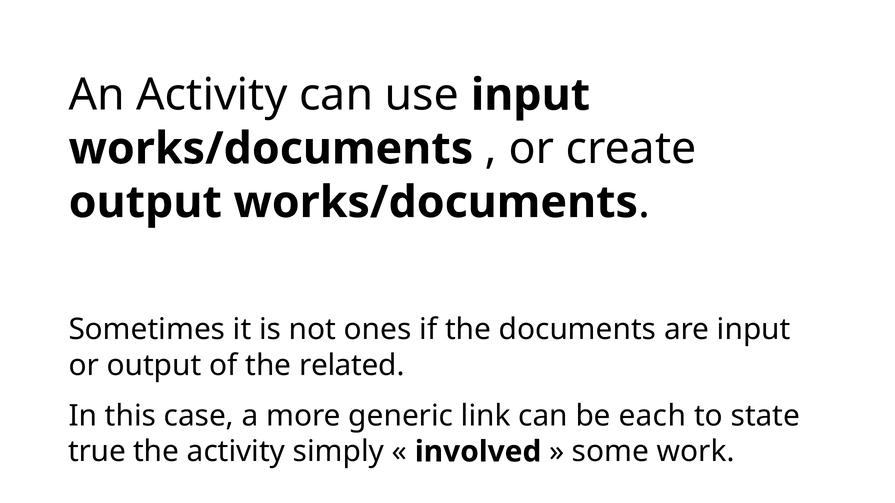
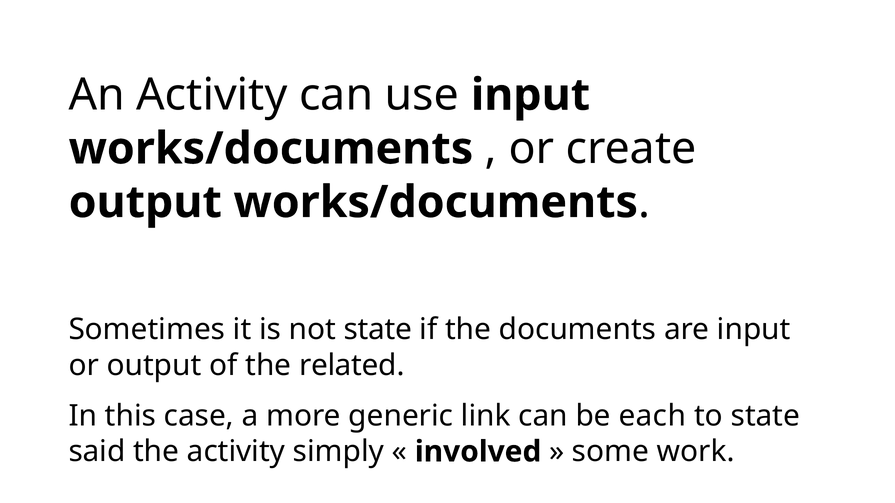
not ones: ones -> state (378, 330)
true: true -> said (97, 452)
